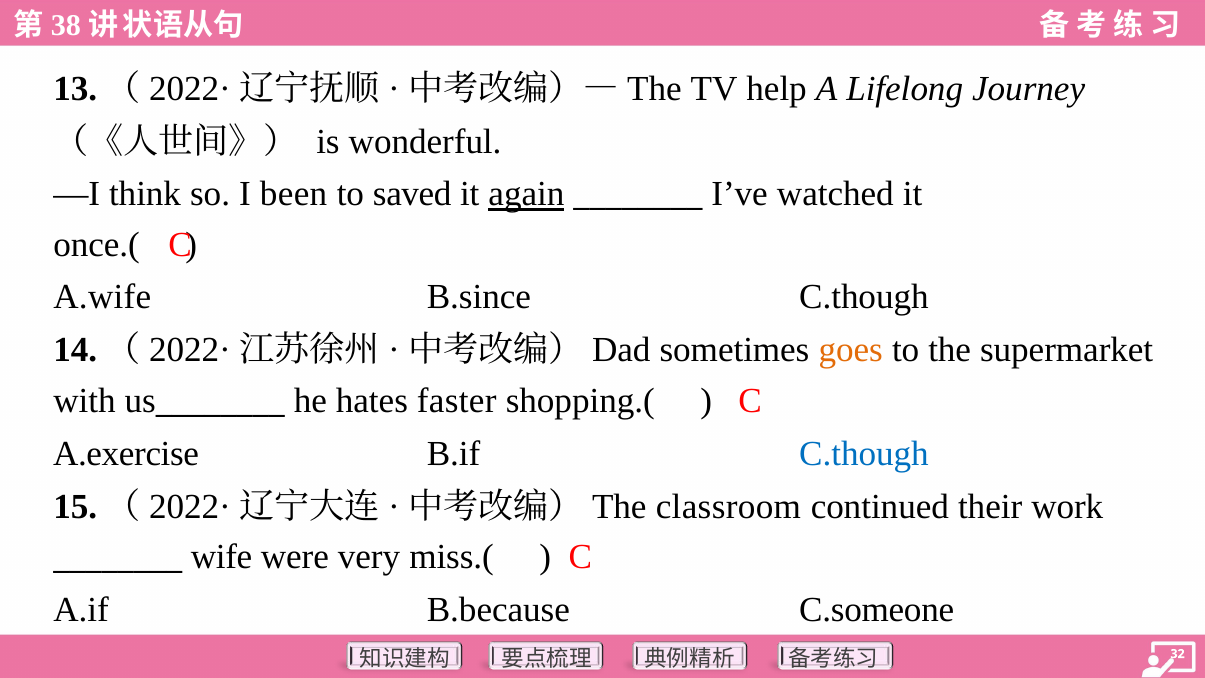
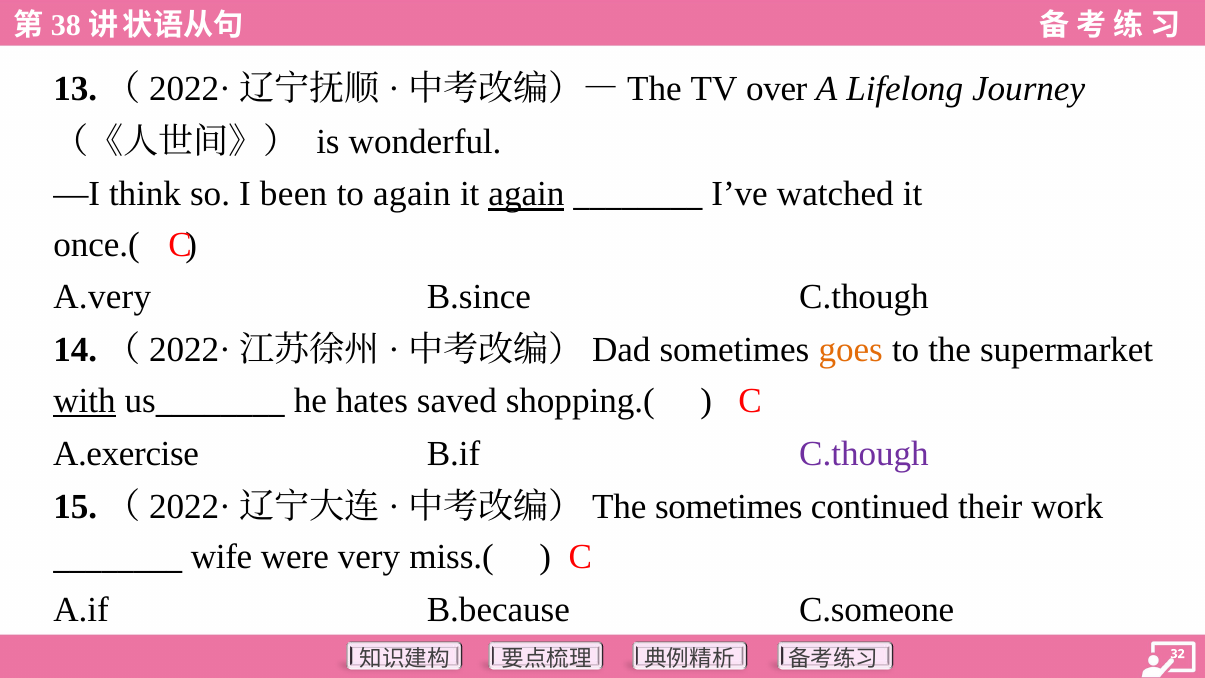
help: help -> over (777, 89)
to saved: saved -> again (412, 194)
A.wife: A.wife -> A.very (102, 297)
with underline: none -> present (84, 400)
faster: faster -> saved (457, 400)
C.though colour: blue -> purple (864, 454)
classroom: classroom -> sometimes (729, 507)
